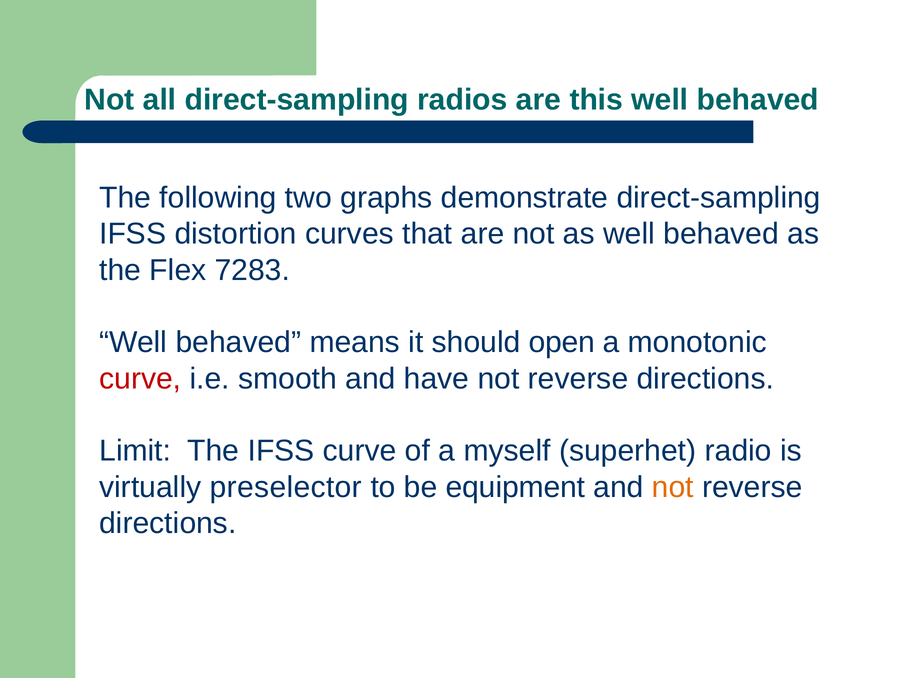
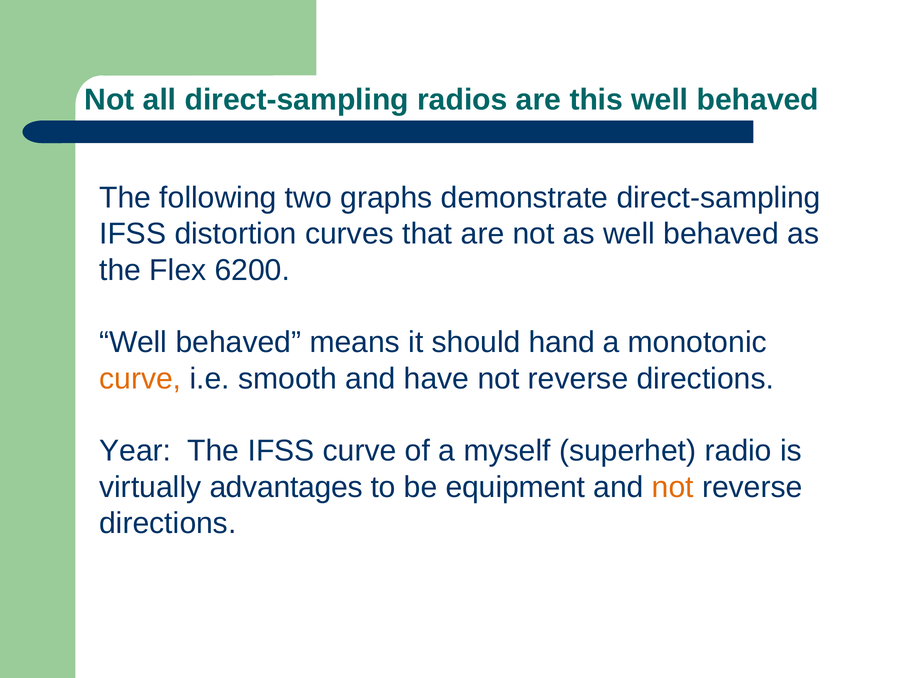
7283: 7283 -> 6200 (252, 270)
open: open -> hand (562, 343)
curve colour: red -> orange (140, 379)
Limit: Limit -> Year (135, 451)
preselector: preselector -> advantages (286, 487)
